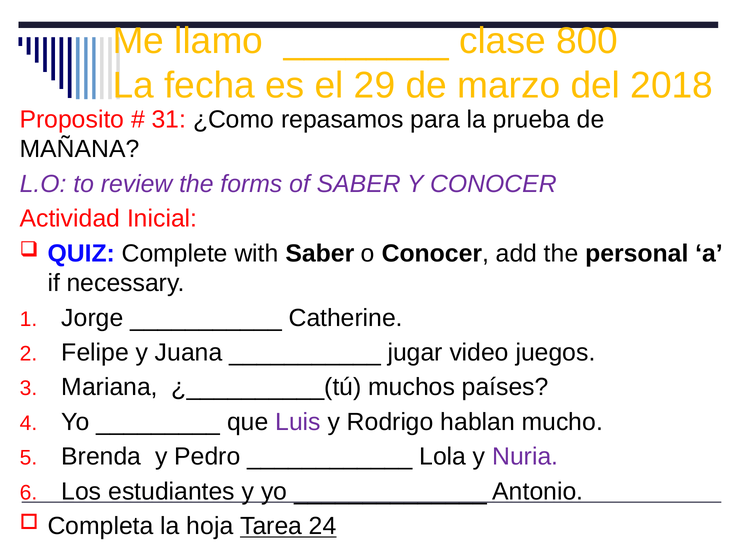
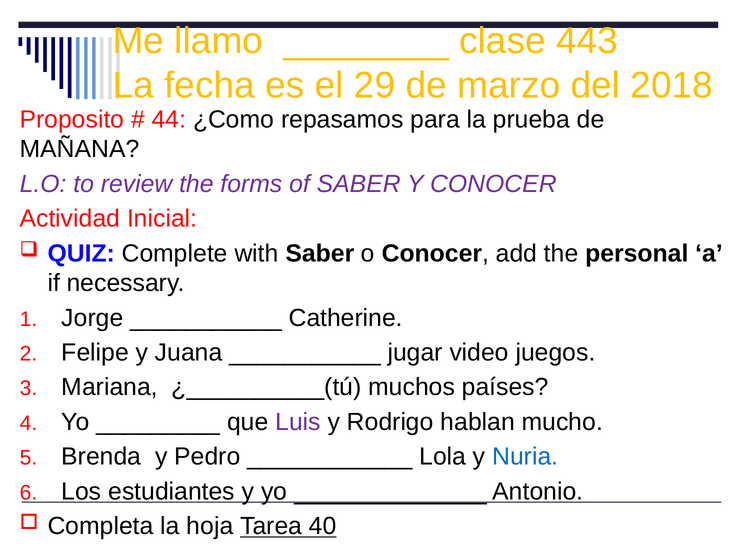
800: 800 -> 443 (587, 41)
31: 31 -> 44 (169, 119)
Nuria colour: purple -> blue (525, 456)
24: 24 -> 40 (323, 525)
